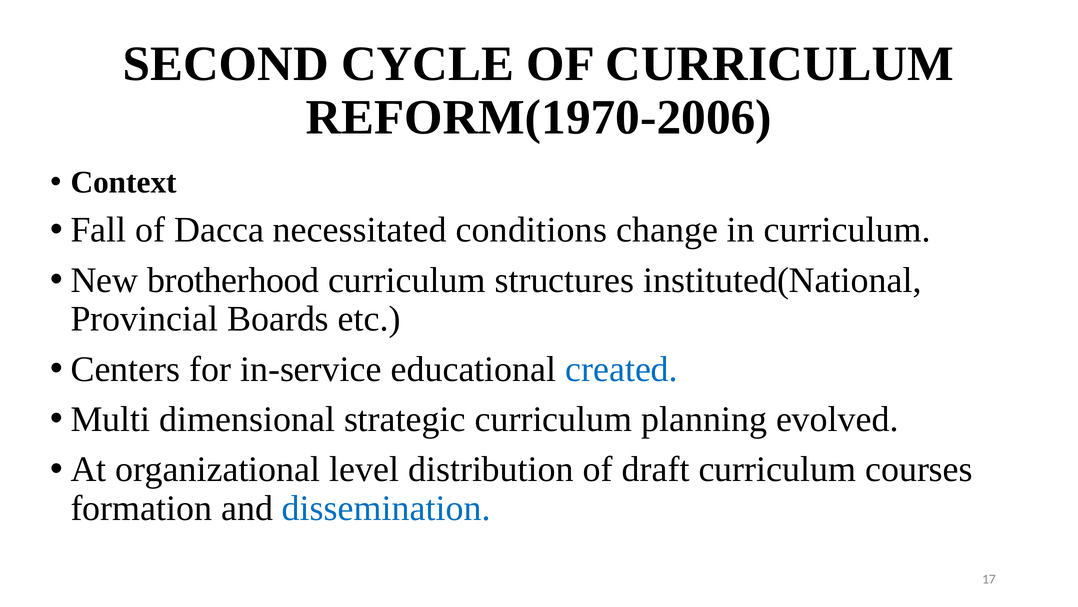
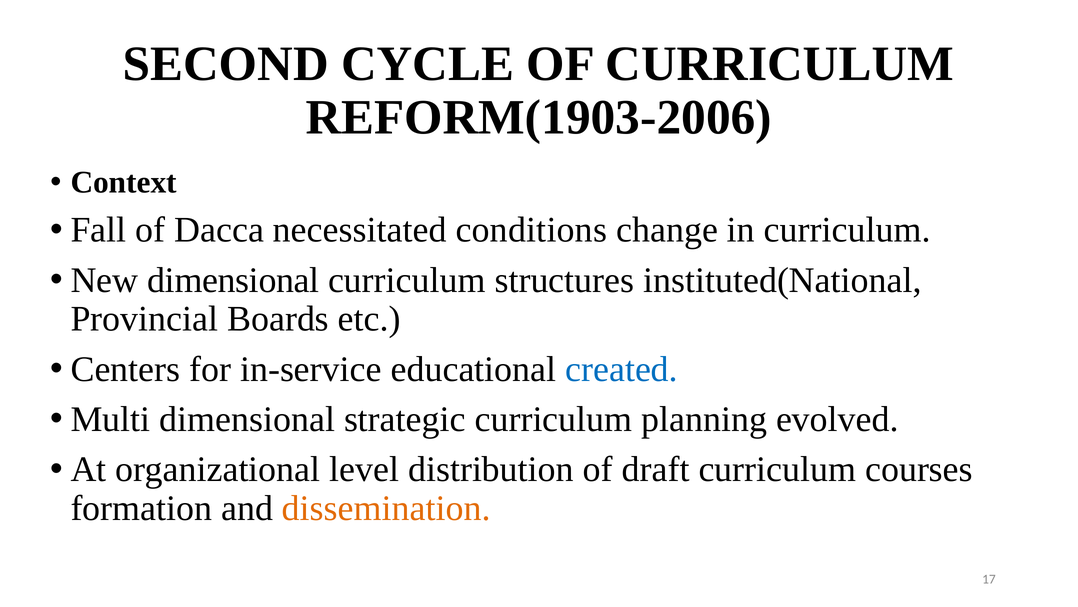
REFORM(1970-2006: REFORM(1970-2006 -> REFORM(1903-2006 (539, 117)
New brotherhood: brotherhood -> dimensional (233, 280)
dissemination colour: blue -> orange (386, 508)
